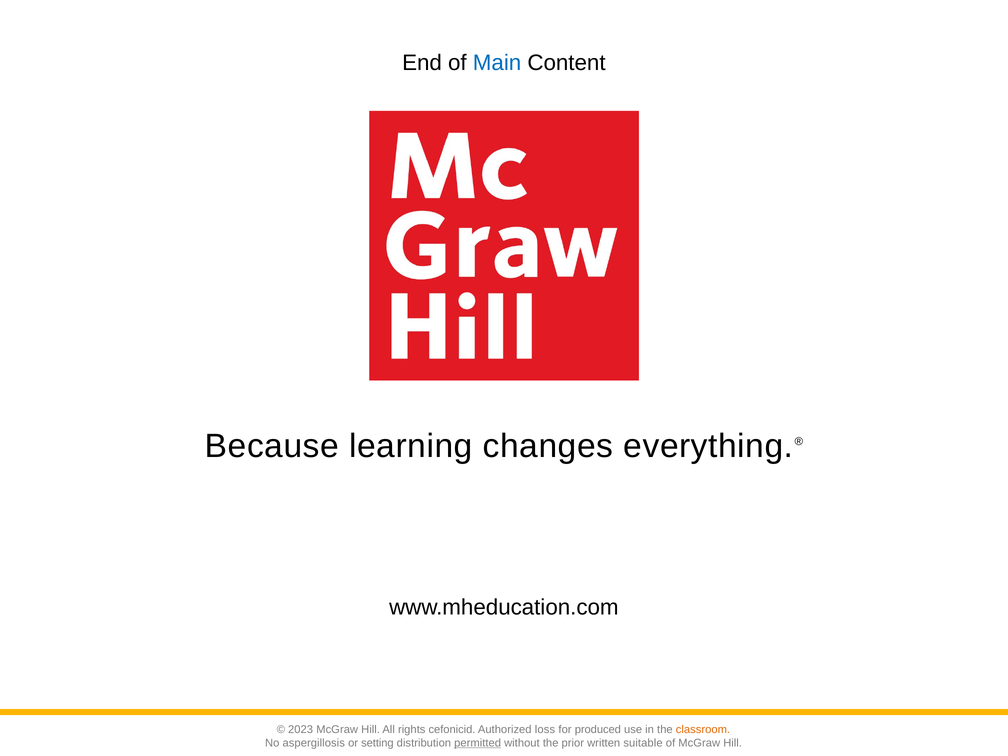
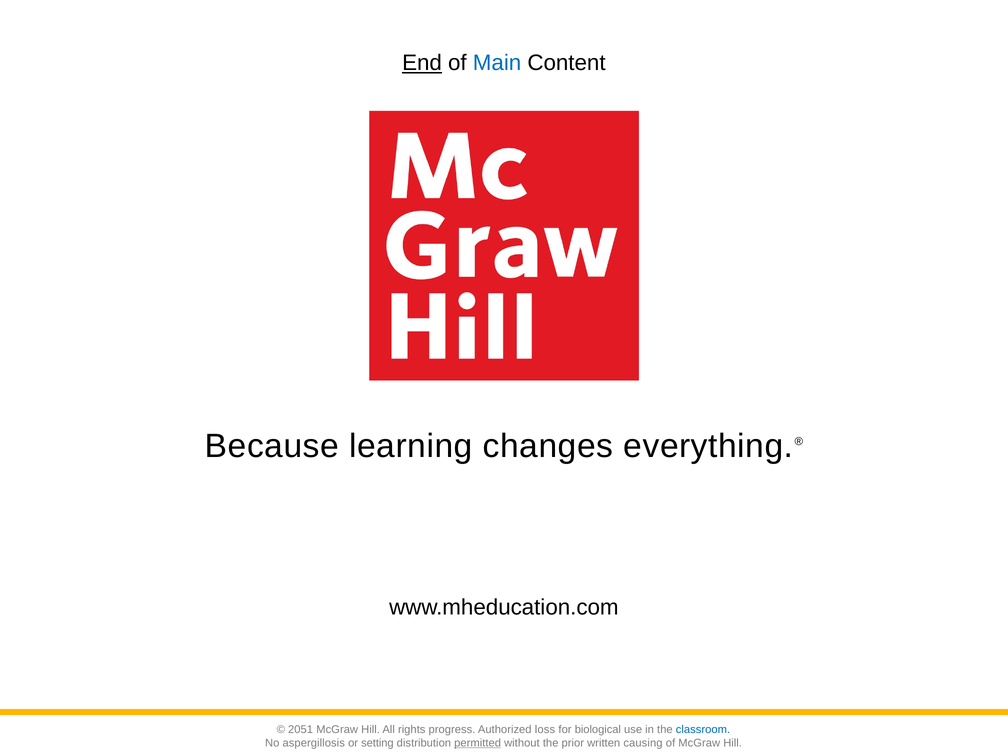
End underline: none -> present (422, 63)
2023: 2023 -> 2051 (301, 730)
cefonicid: cefonicid -> progress (452, 730)
produced: produced -> biological (598, 730)
classroom colour: orange -> blue (703, 730)
suitable: suitable -> causing (643, 743)
